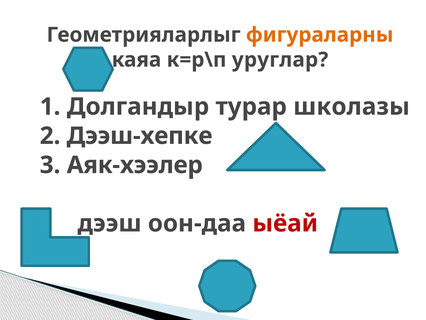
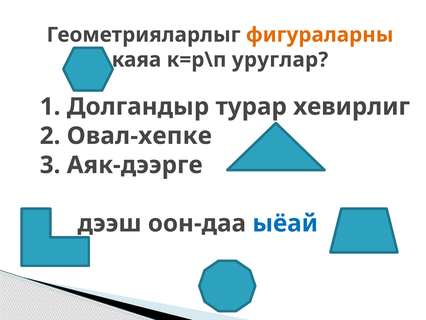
школазы: школазы -> хевирлиг (352, 107)
Дээш-хепке: Дээш-хепке -> Овал-хепке (139, 136)
Аяк-хээлер: Аяк-хээлер -> Аяк-дээрге (135, 165)
ыёай colour: red -> blue (285, 223)
